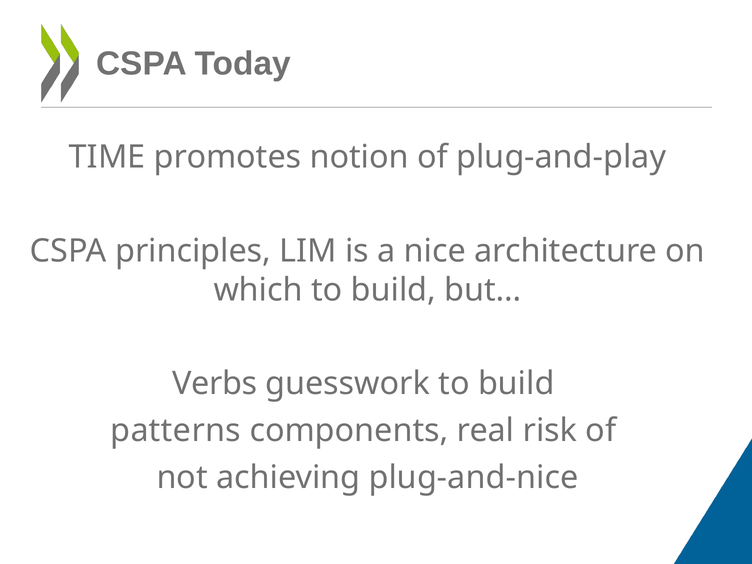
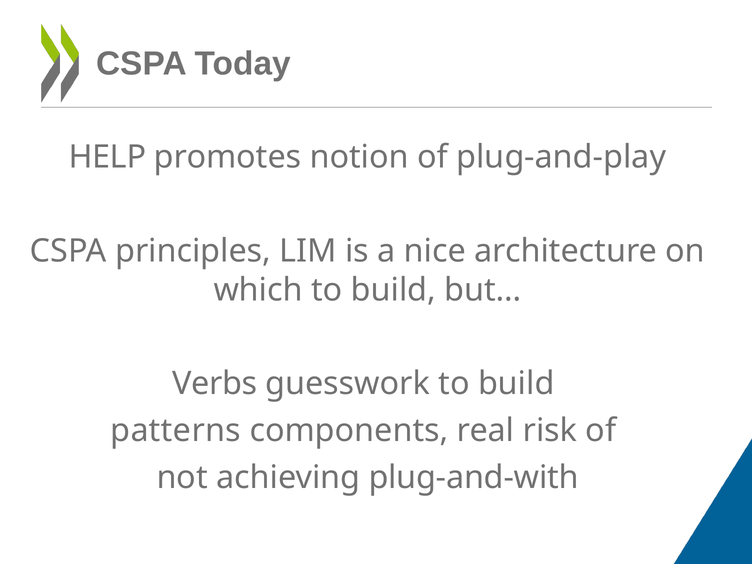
TIME: TIME -> HELP (107, 157)
plug-and-nice: plug-and-nice -> plug-and-with (474, 477)
